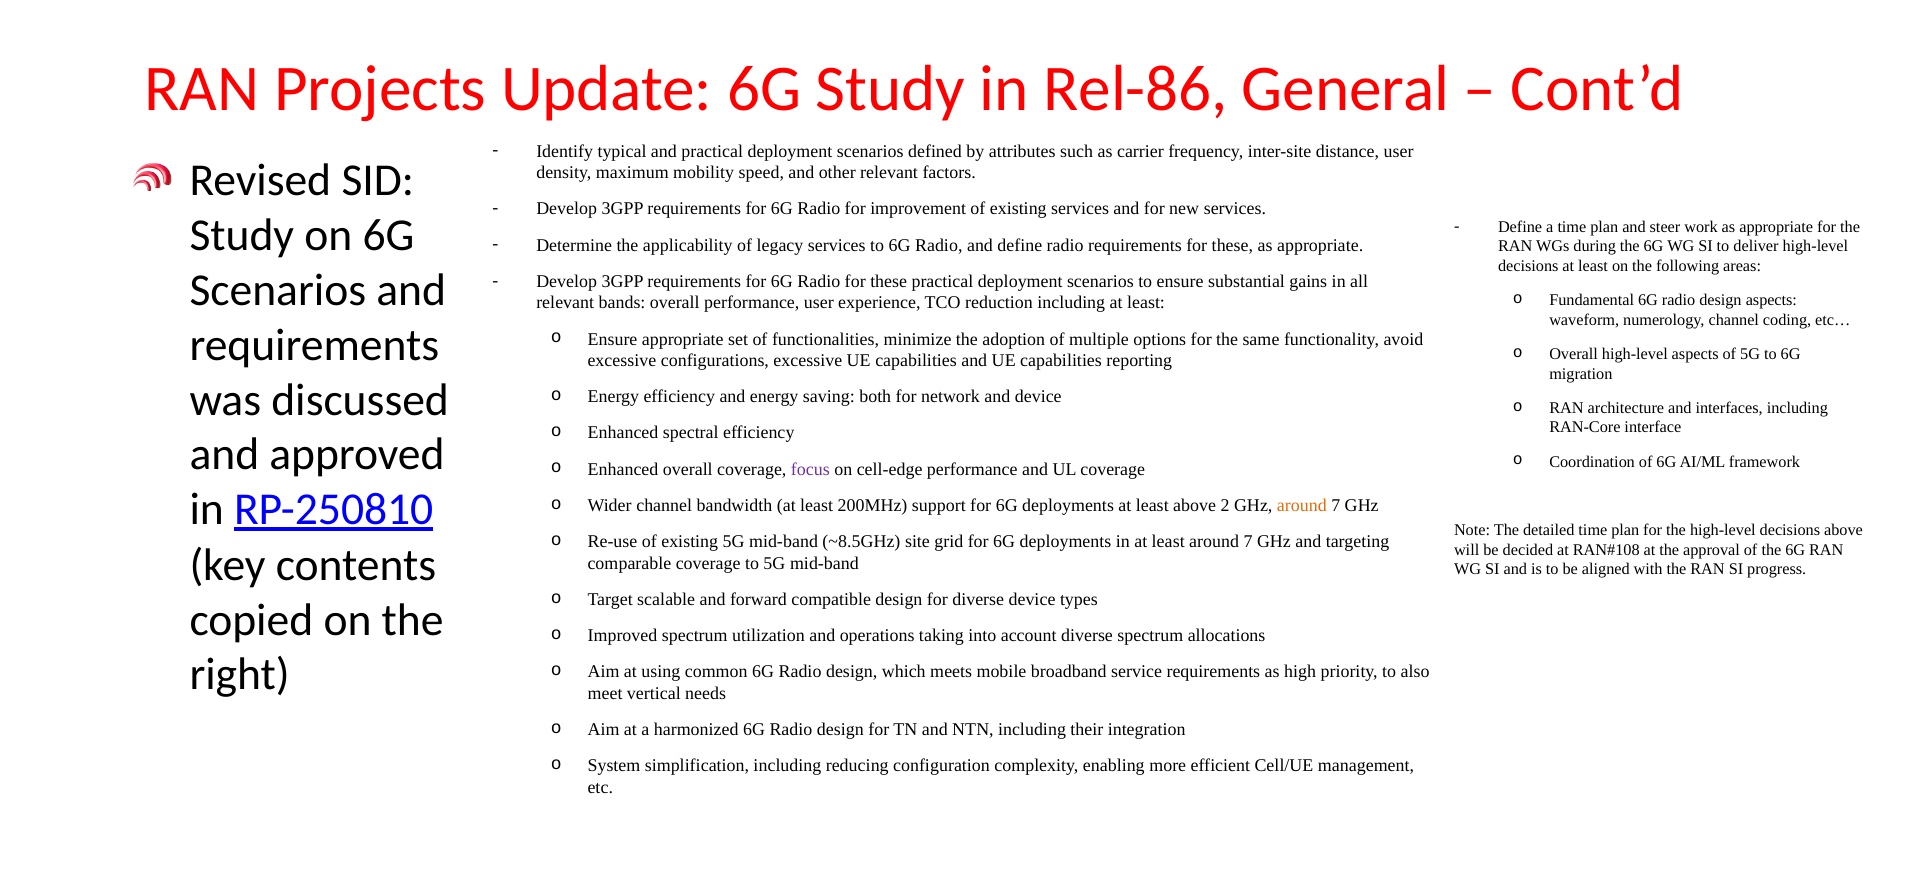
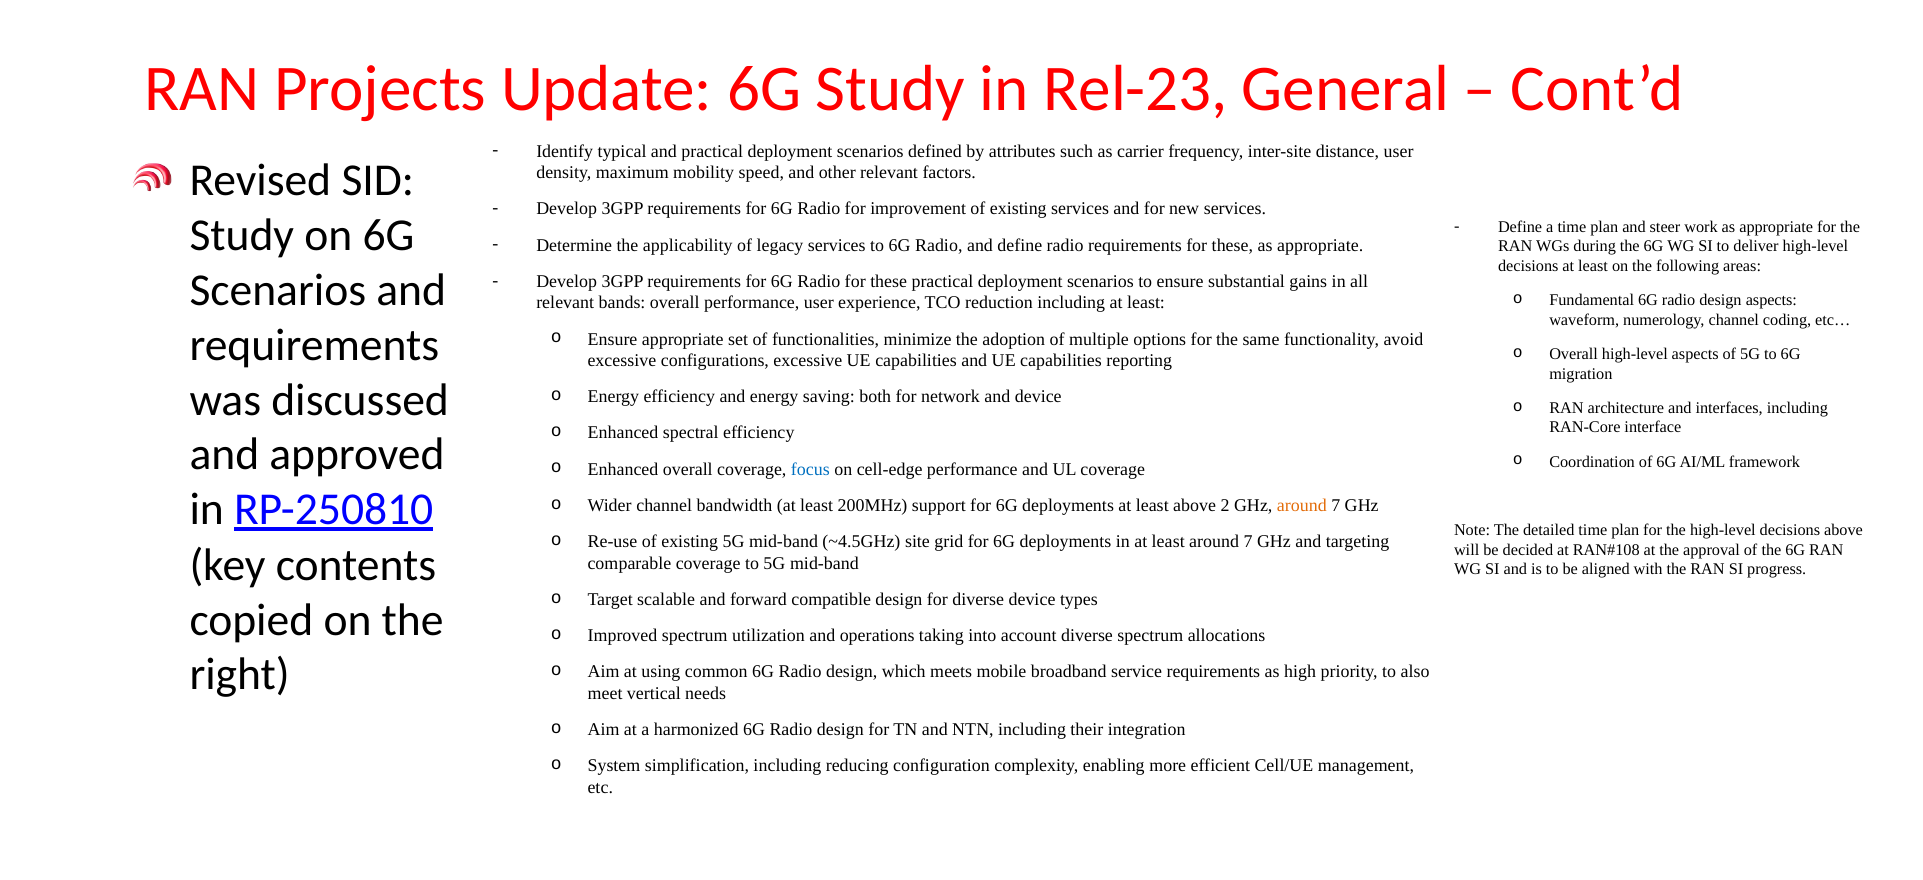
Rel-86: Rel-86 -> Rel-23 (1135, 89)
focus colour: purple -> blue (810, 469)
~8.5GHz: ~8.5GHz -> ~4.5GHz (861, 541)
